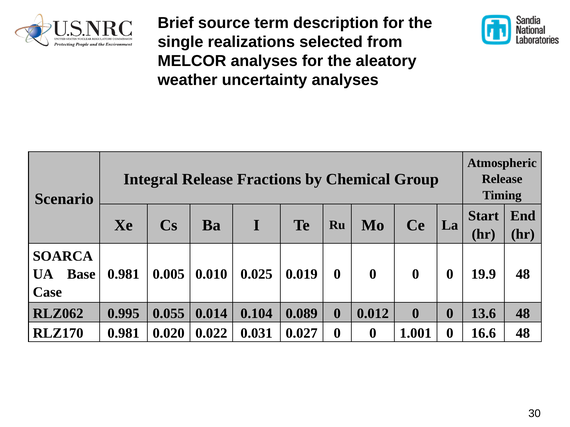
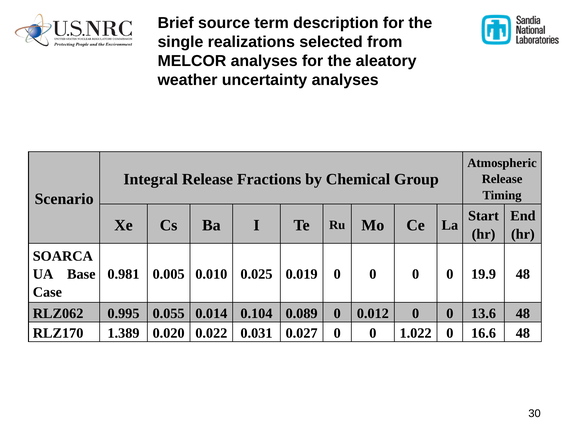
RLZ170 0.981: 0.981 -> 1.389 (123, 333)
1.001: 1.001 -> 1.022 (416, 333)
